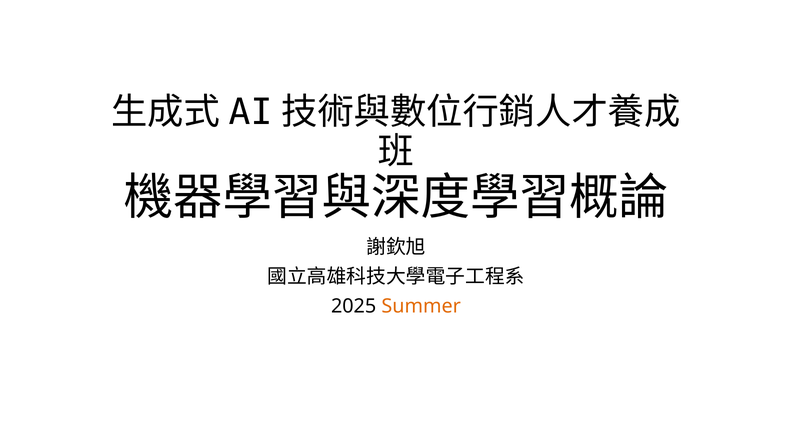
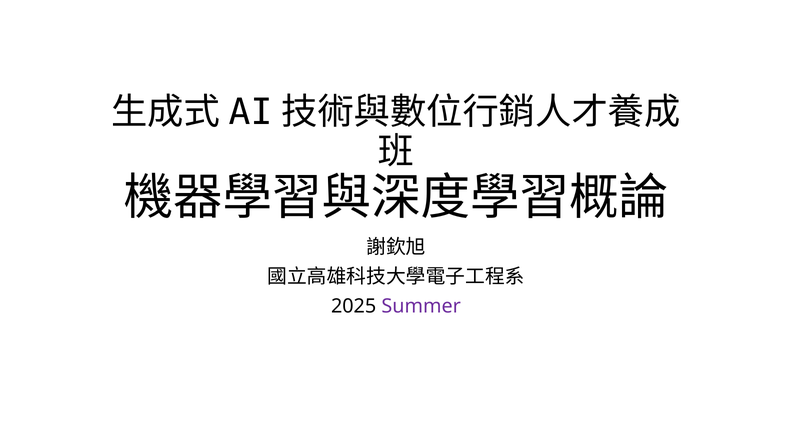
Summer colour: orange -> purple (421, 307)
